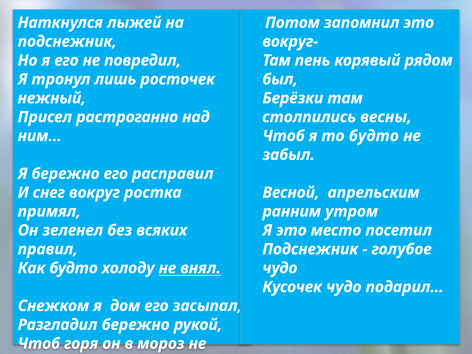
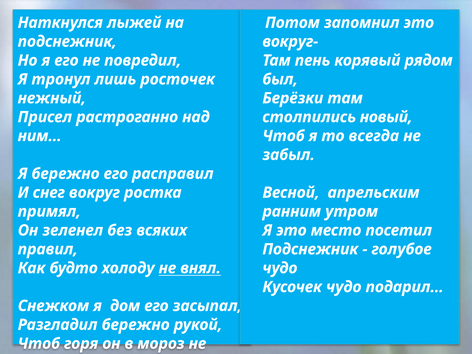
столпились весны: весны -> новый (386, 117)
то будто: будто -> всегда (374, 136)
